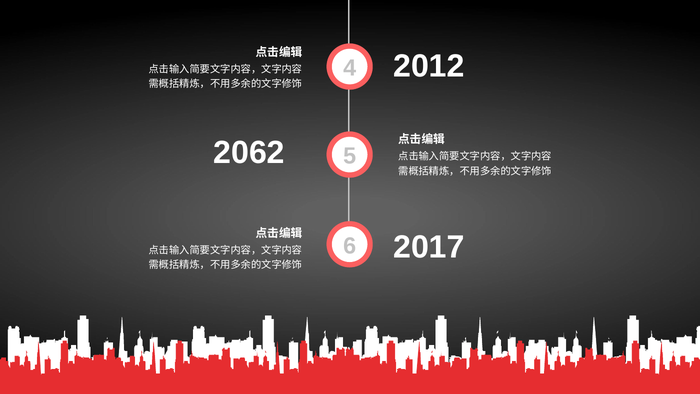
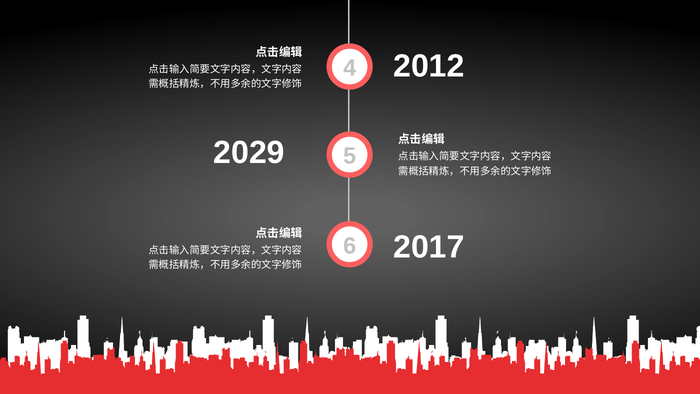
2062: 2062 -> 2029 (249, 153)
